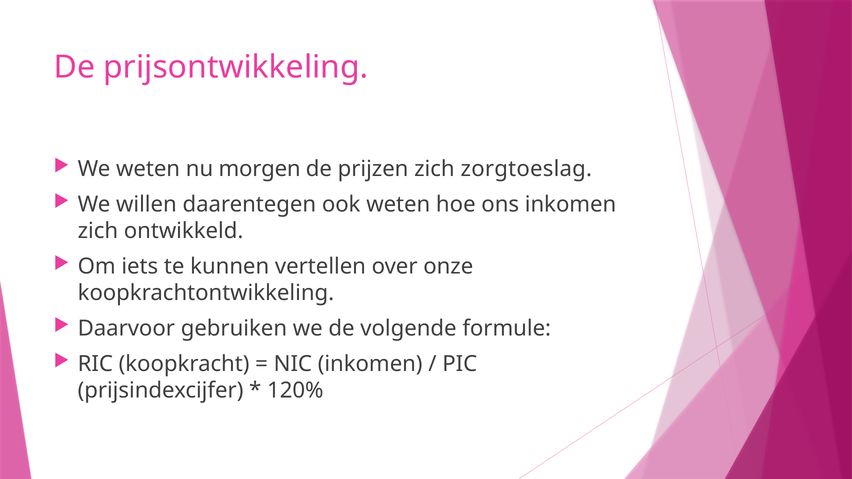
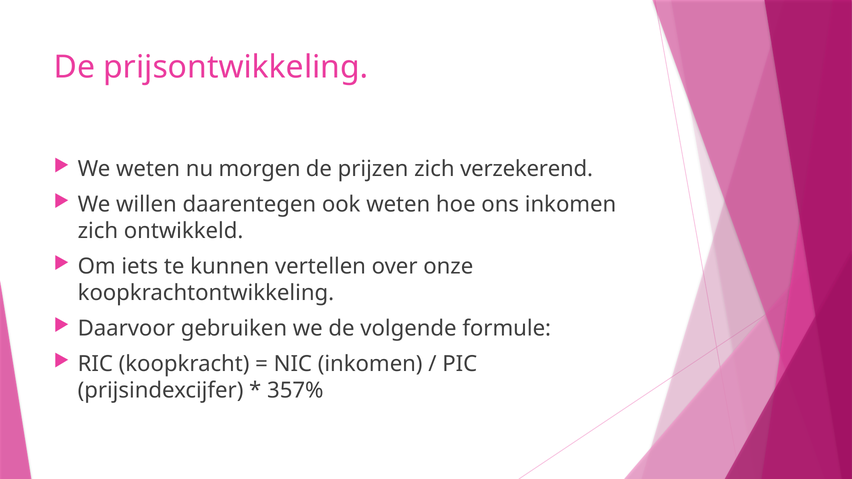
zorgtoeslag: zorgtoeslag -> verzekerend (527, 169)
120%: 120% -> 357% (295, 391)
